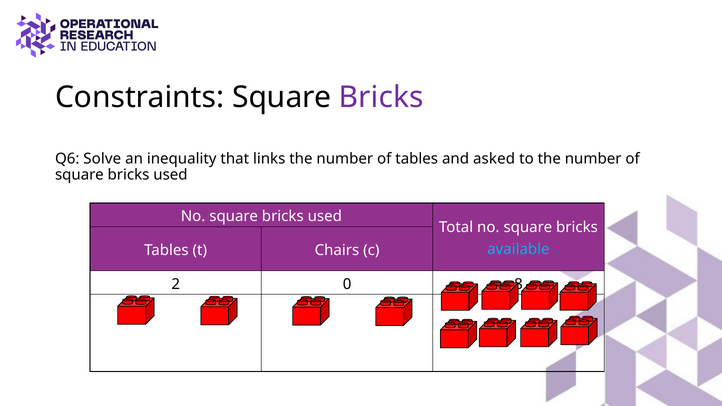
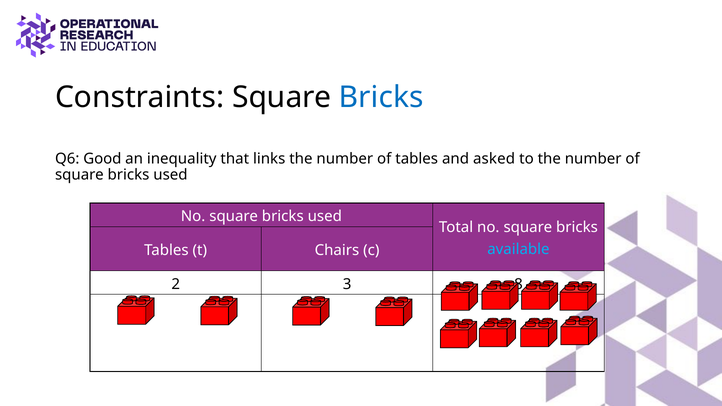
Bricks colour: purple -> blue (381, 97)
Solve: Solve -> Good (102, 159)
0: 0 -> 3 (347, 284)
